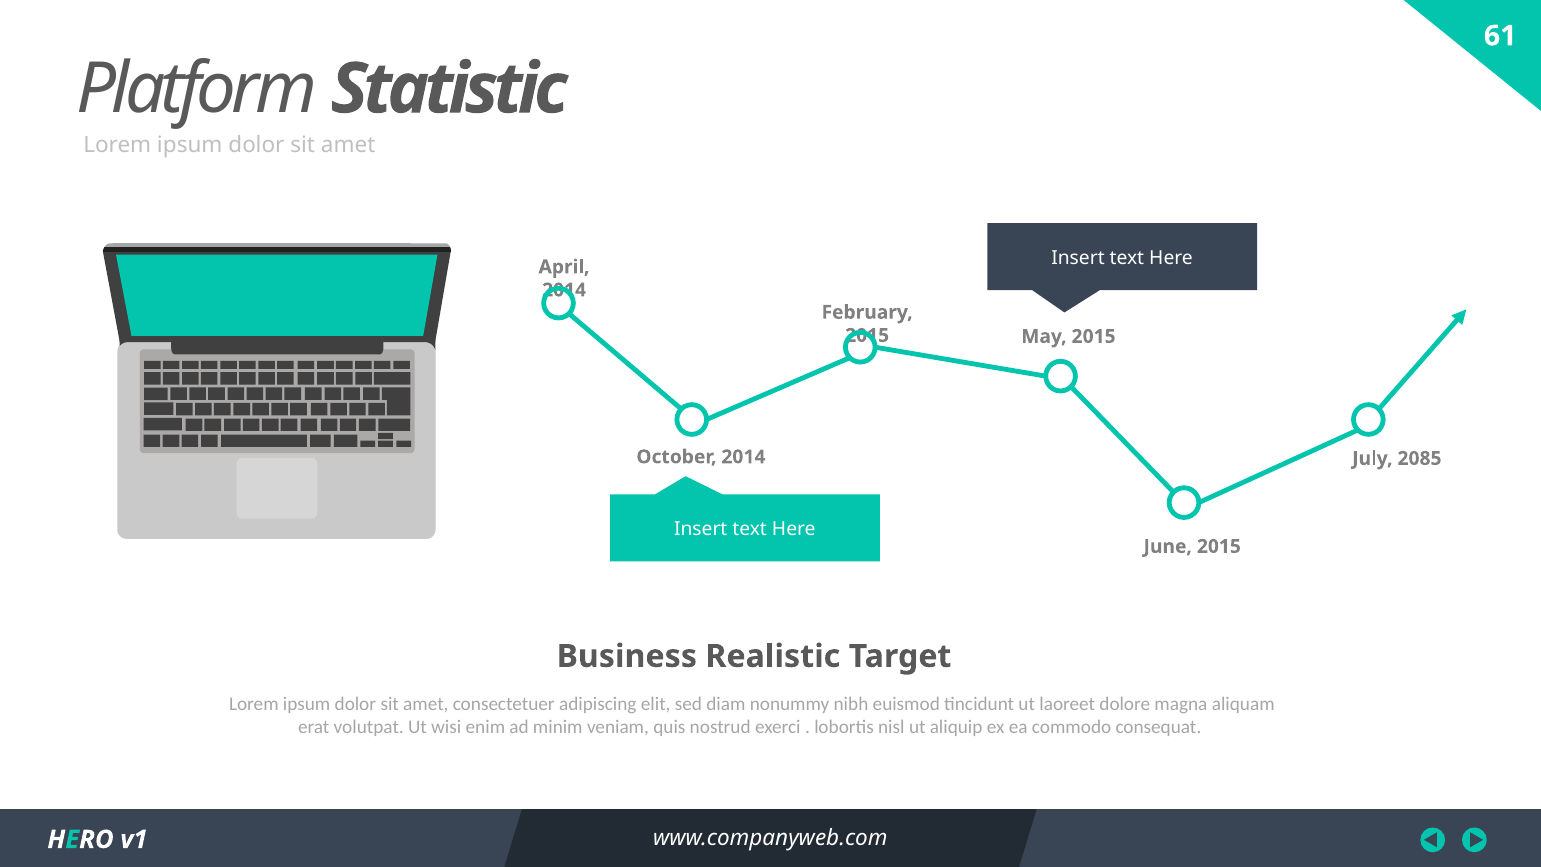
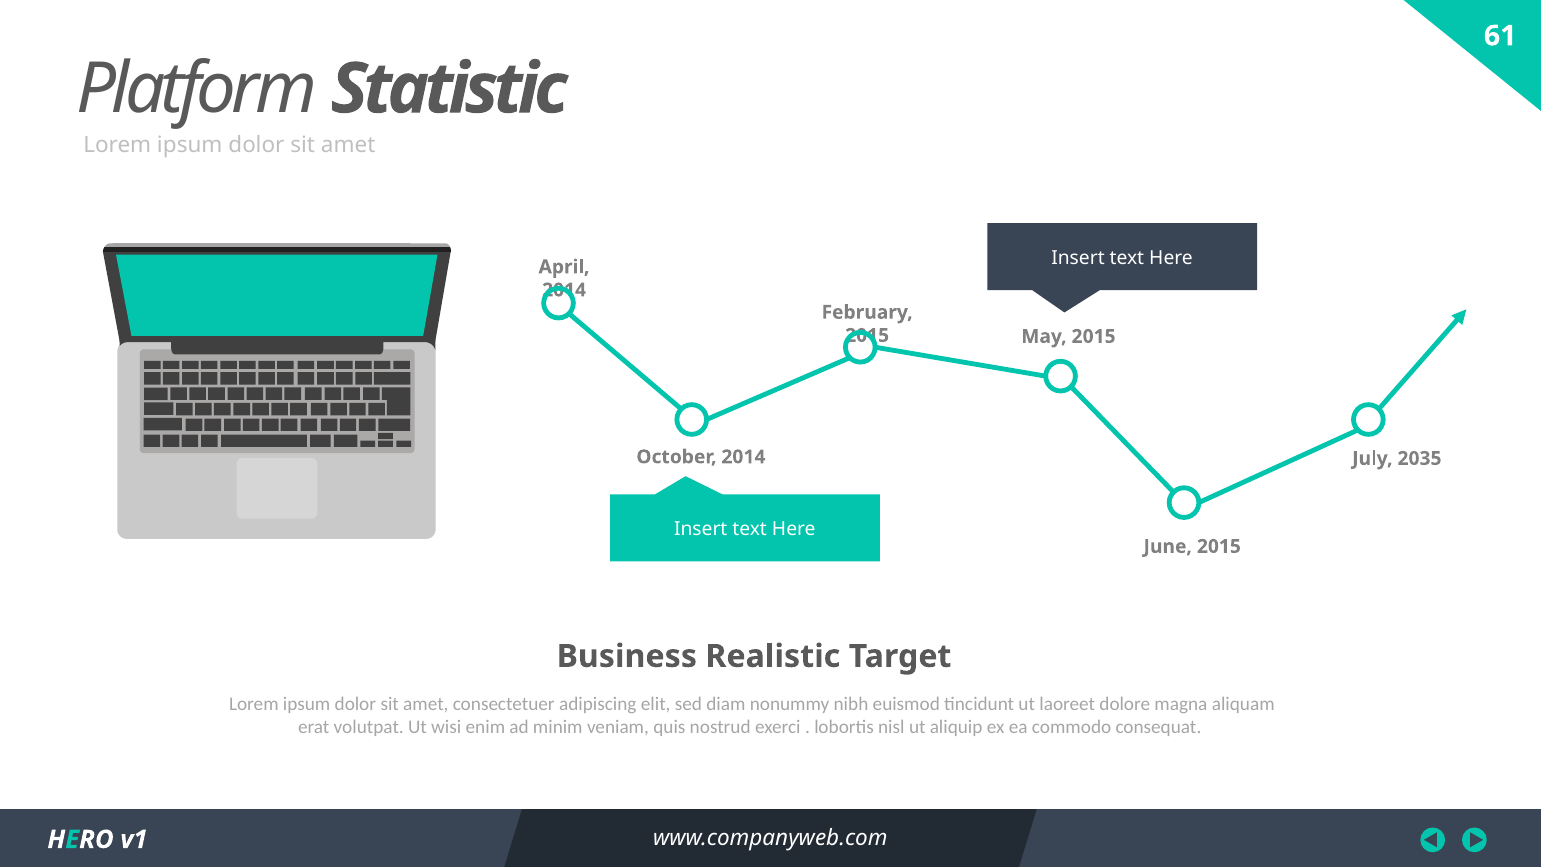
2085: 2085 -> 2035 (1420, 458)
